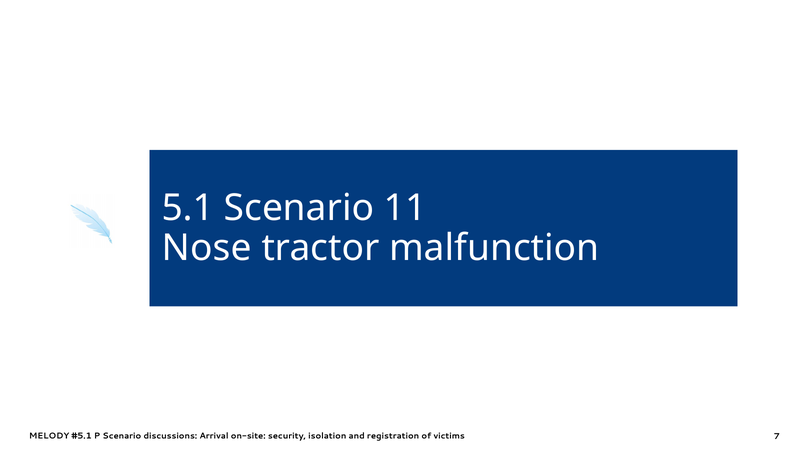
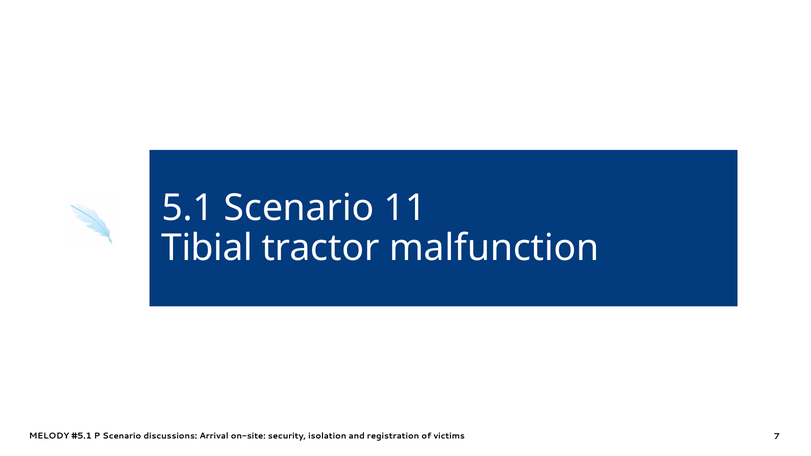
Nose: Nose -> Tibial (207, 248)
